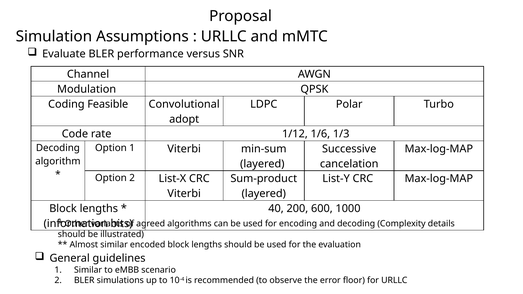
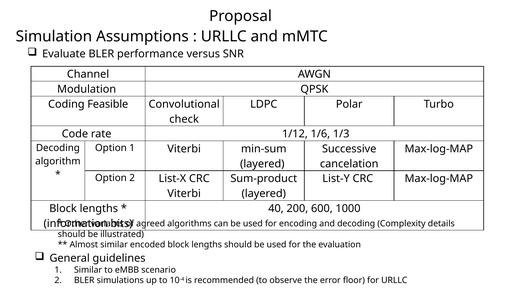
adopt: adopt -> check (184, 119)
